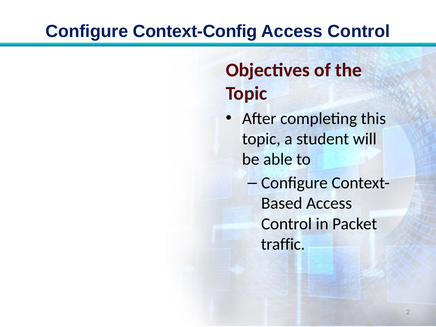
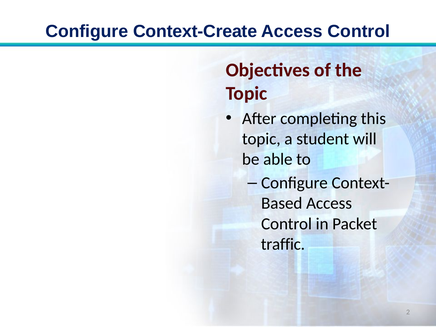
Context-Config: Context-Config -> Context-Create (195, 31)
